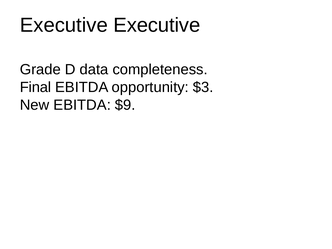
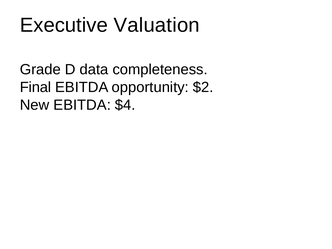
Executive Executive: Executive -> Valuation (157, 25)
$3: $3 -> $2 (203, 87)
$9: $9 -> $4 (125, 105)
